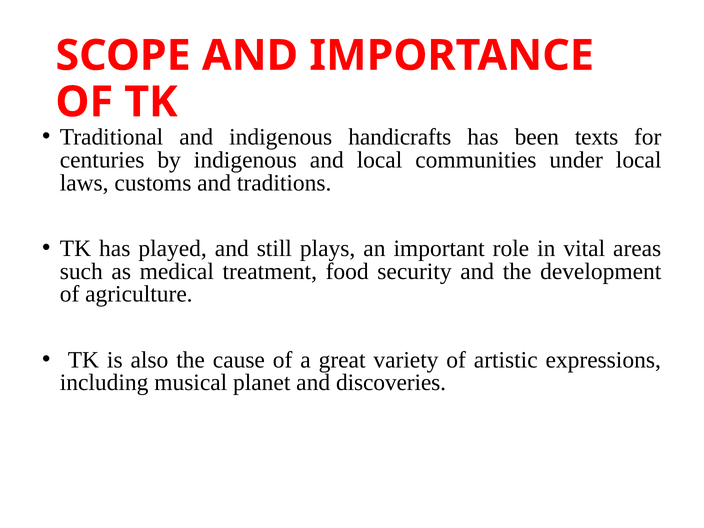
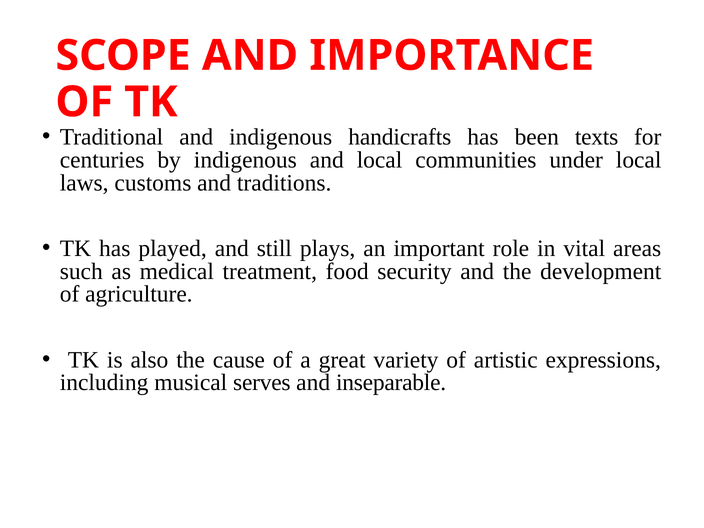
planet: planet -> serves (262, 383)
discoveries: discoveries -> inseparable (391, 383)
